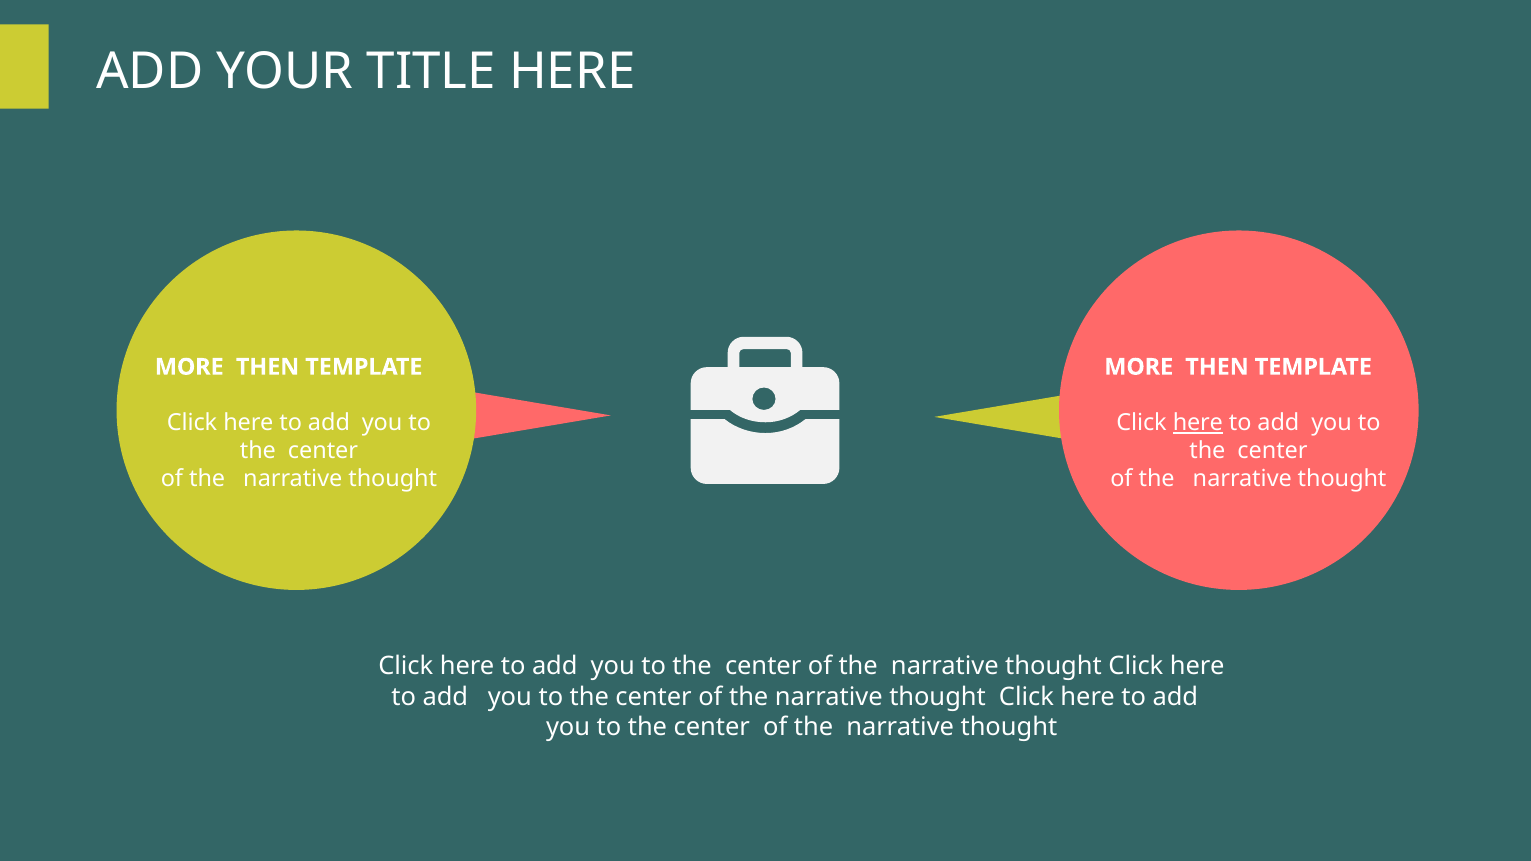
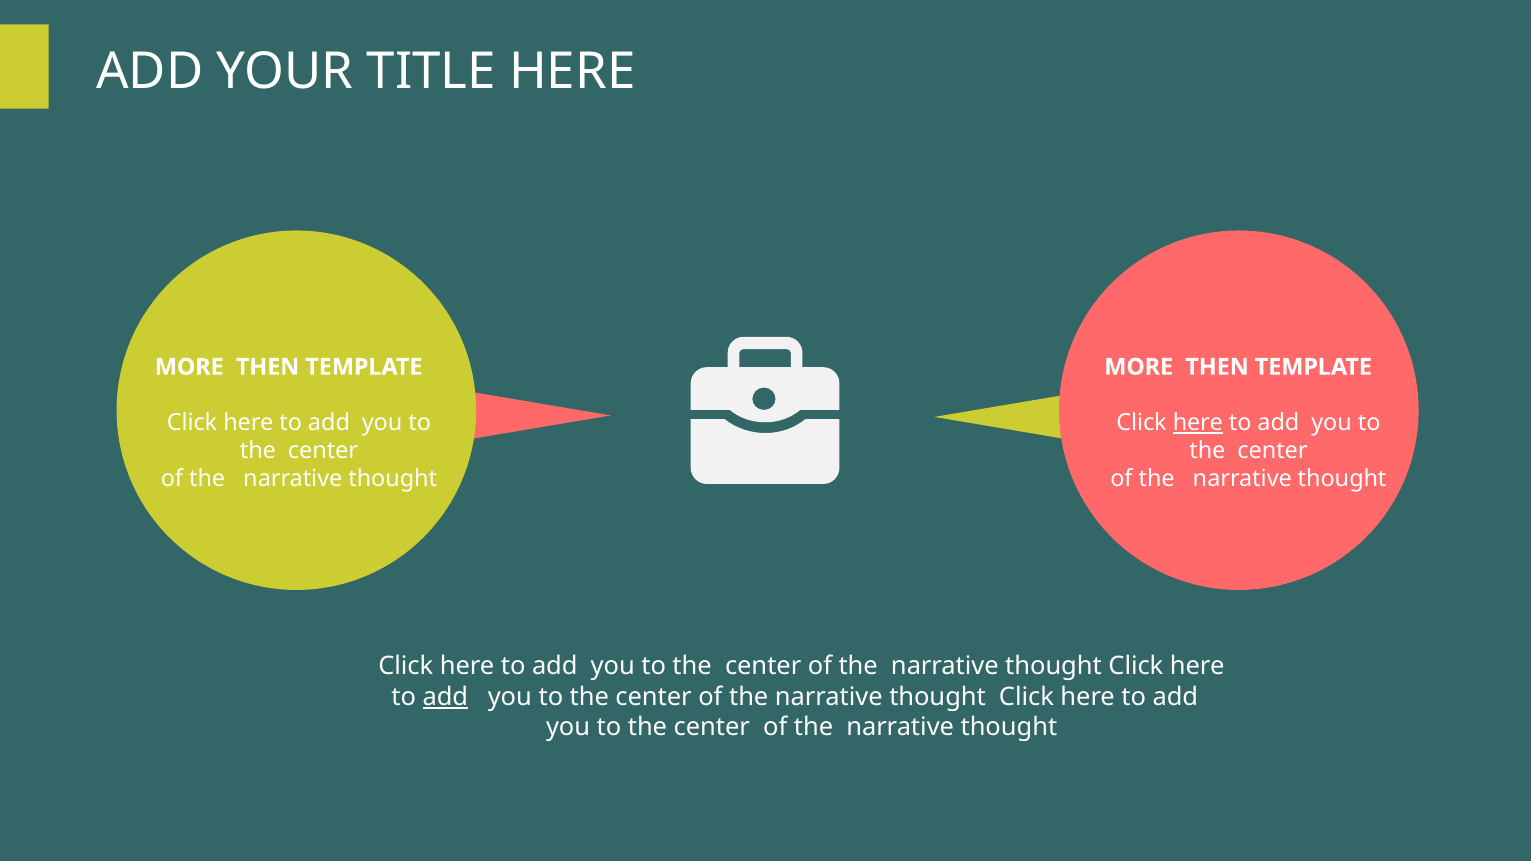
add underline: none -> present (445, 697)
